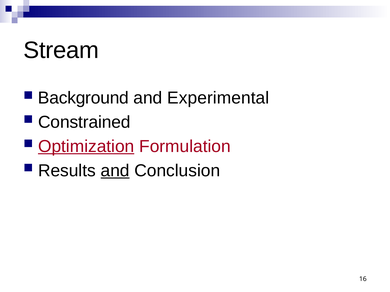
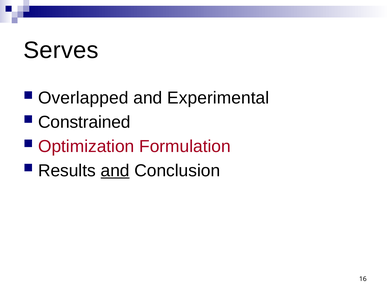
Stream: Stream -> Serves (61, 50)
Background: Background -> Overlapped (83, 98)
Optimization underline: present -> none (86, 147)
